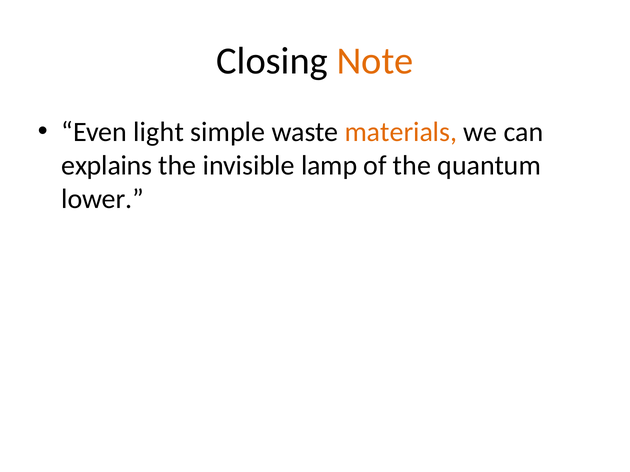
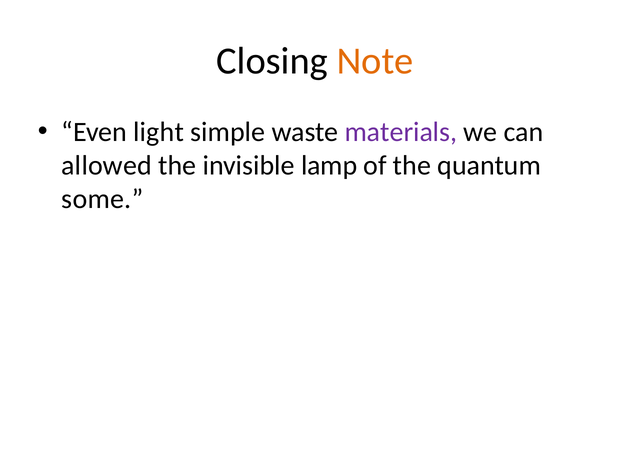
materials colour: orange -> purple (401, 132)
explains: explains -> allowed (107, 166)
lower: lower -> some (102, 199)
